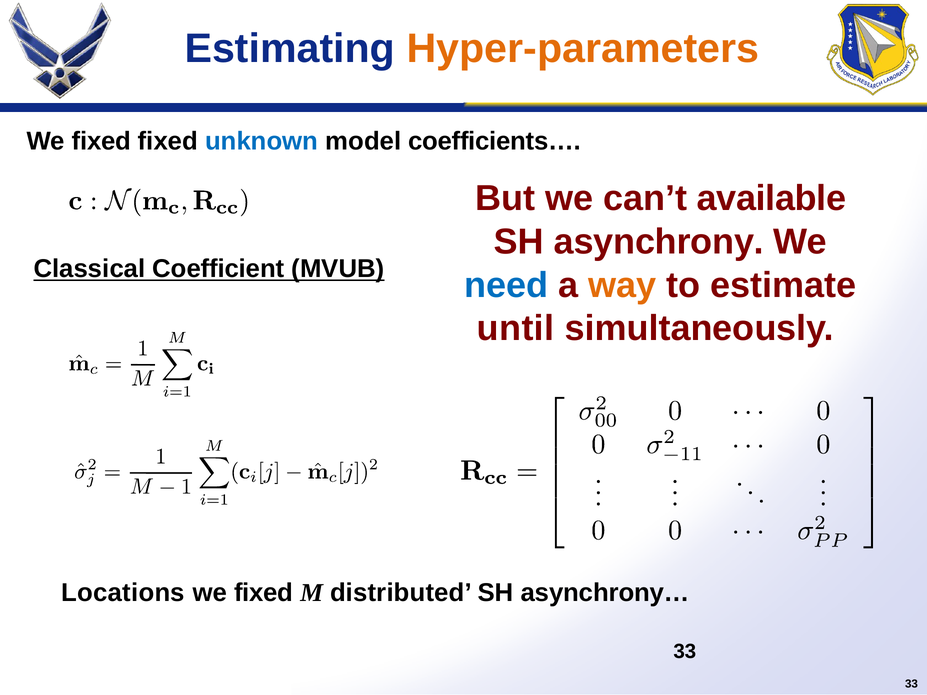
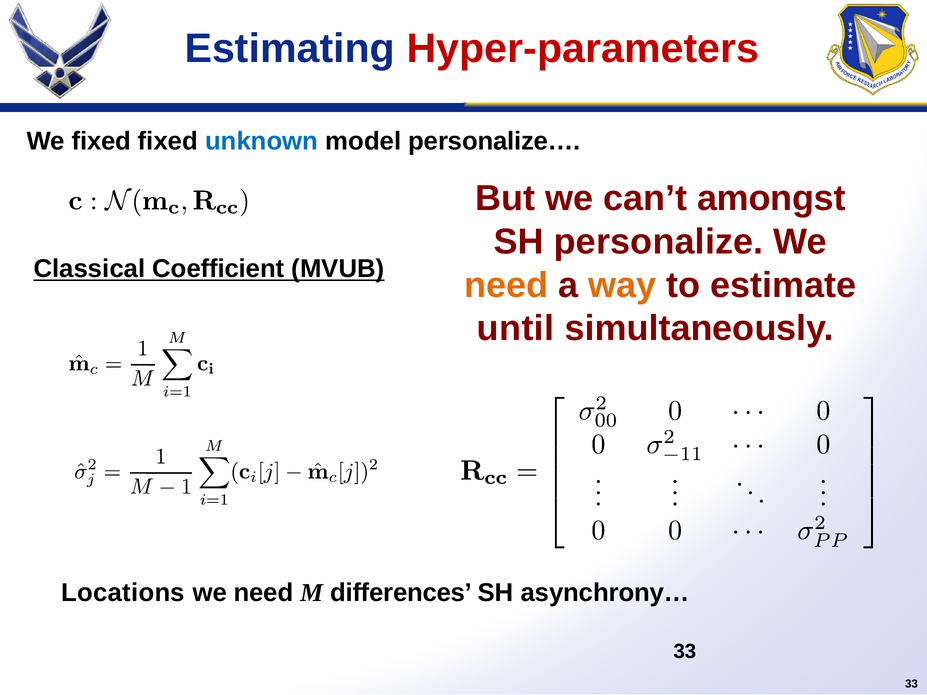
Hyper-parameters colour: orange -> red (583, 49)
coefficients…: coefficients… -> personalize… (495, 141)
available: available -> amongst (771, 199)
asynchrony: asynchrony -> personalize (659, 242)
need colour: blue -> orange (506, 285)
fixed: fixed -> need (264, 593)
distributed: distributed -> differences (401, 593)
